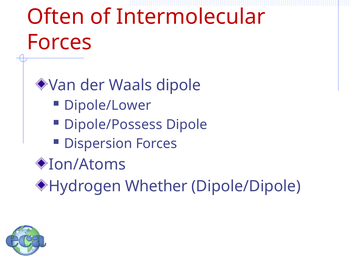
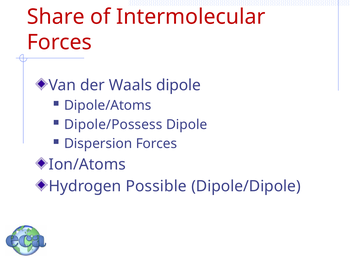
Often: Often -> Share (56, 17)
Dipole/Lower: Dipole/Lower -> Dipole/Atoms (108, 105)
Whether: Whether -> Possible (156, 186)
